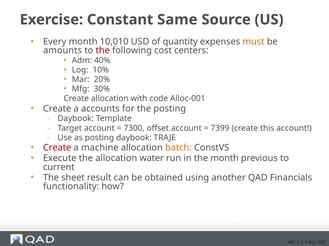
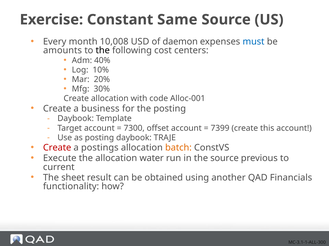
10,010: 10,010 -> 10,008 (114, 42)
quantity: quantity -> daemon (180, 42)
must colour: orange -> blue (254, 42)
the colour: red -> black (103, 51)
accounts: accounts -> business (100, 109)
machine: machine -> postings (100, 148)
the month: month -> source (225, 159)
